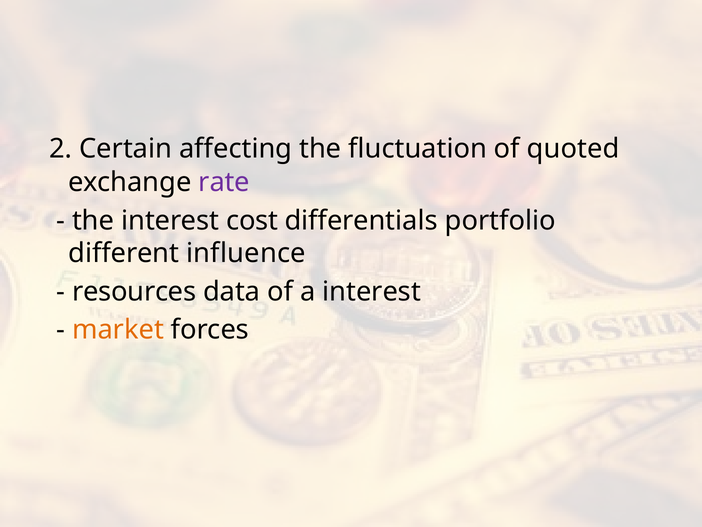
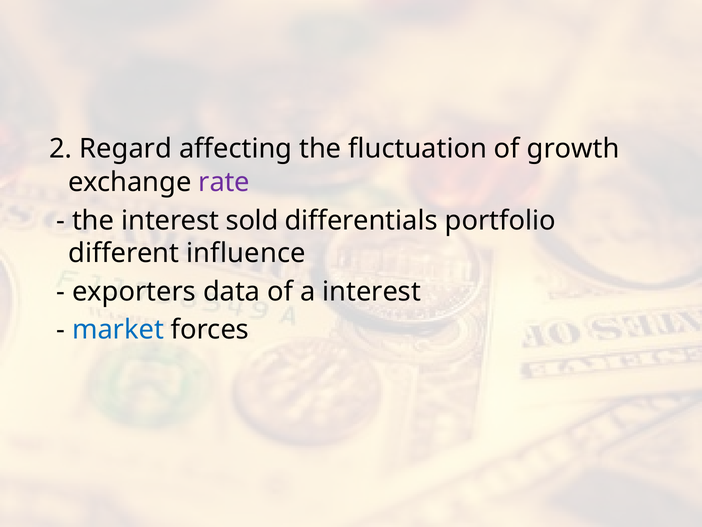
Certain: Certain -> Regard (126, 149)
quoted: quoted -> growth (573, 149)
cost: cost -> sold (252, 220)
resources: resources -> exporters (134, 291)
market colour: orange -> blue (118, 330)
